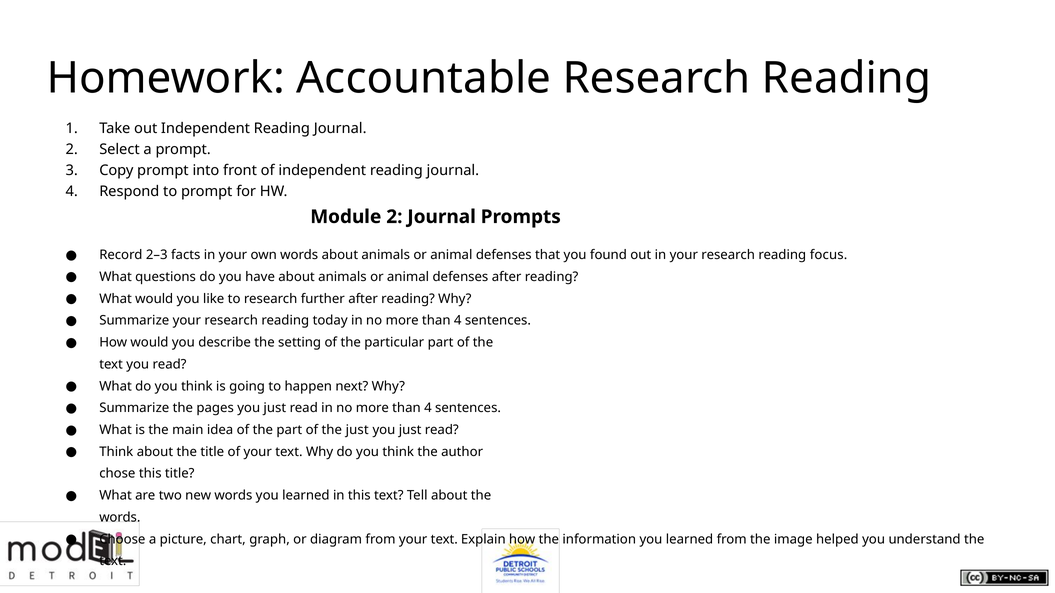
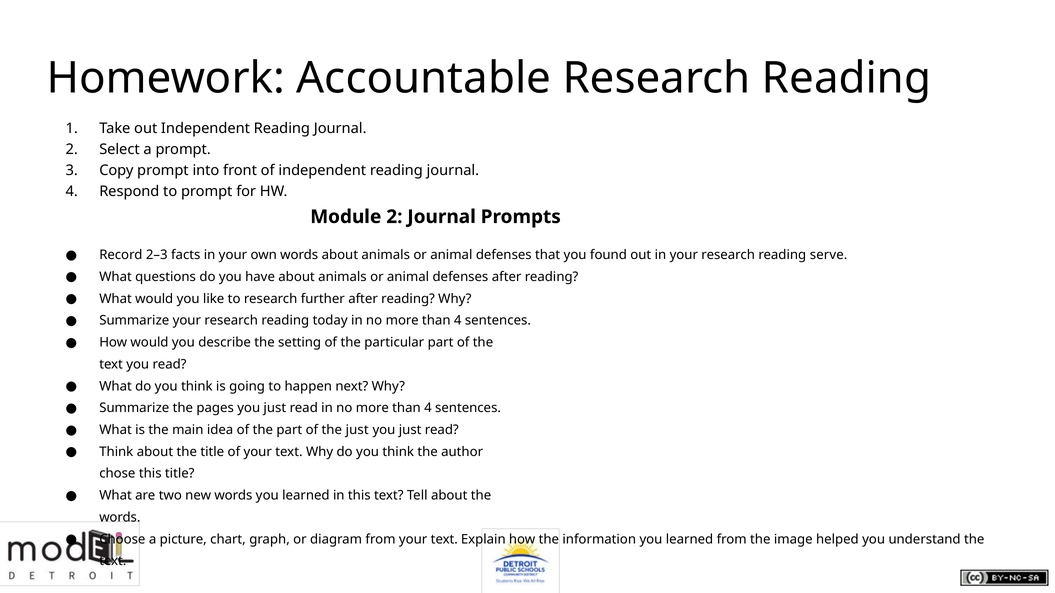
focus: focus -> serve (829, 255)
